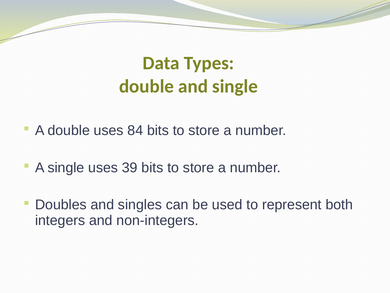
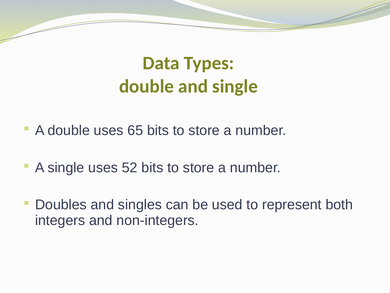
84: 84 -> 65 (135, 130)
39: 39 -> 52 (130, 167)
